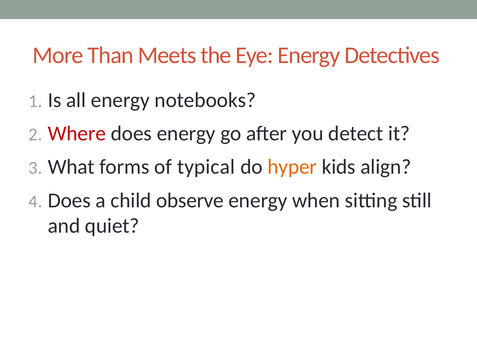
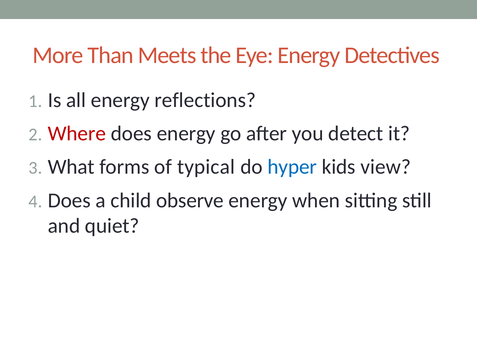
notebooks: notebooks -> reflections (205, 100)
hyper colour: orange -> blue (292, 167)
align: align -> view (386, 167)
